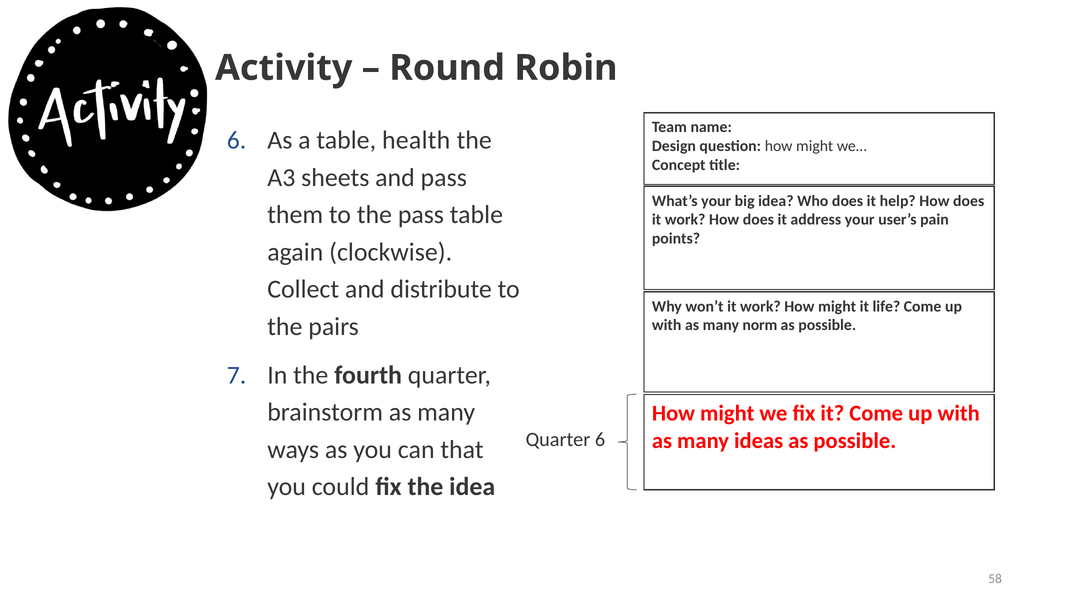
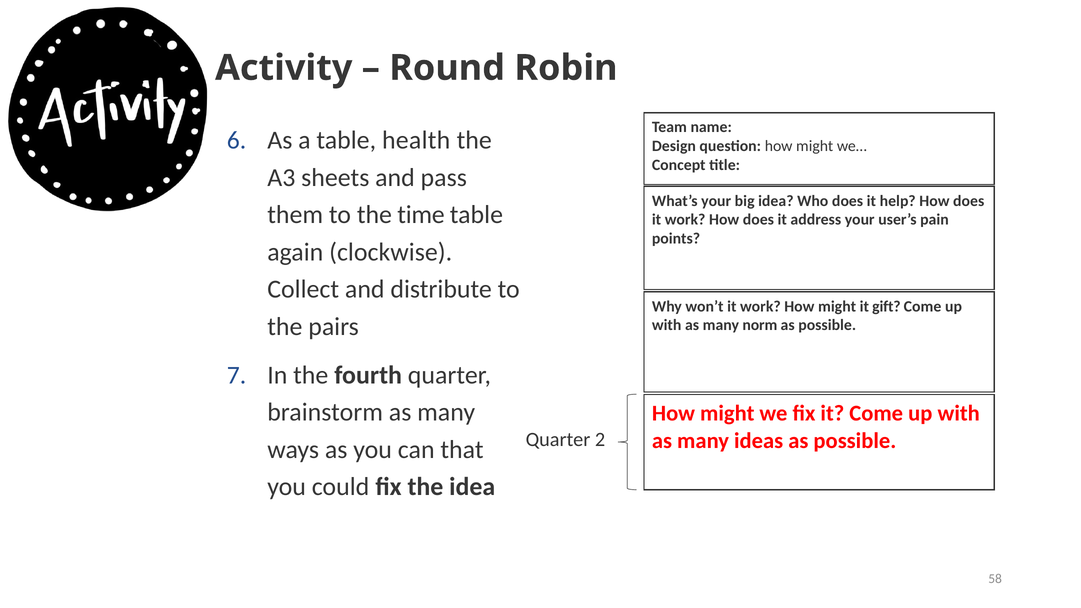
the pass: pass -> time (421, 215)
life: life -> gift (886, 306)
Quarter 6: 6 -> 2 (600, 439)
